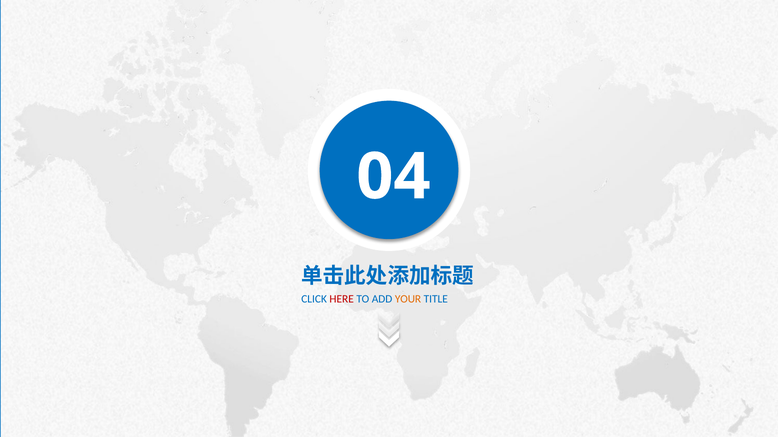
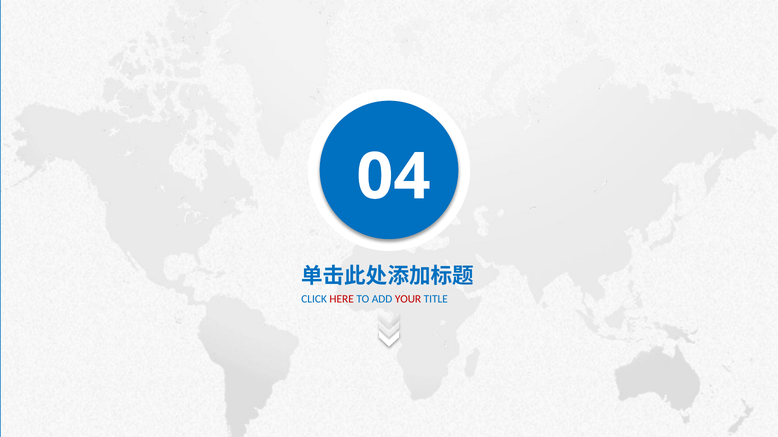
YOUR colour: orange -> red (408, 300)
